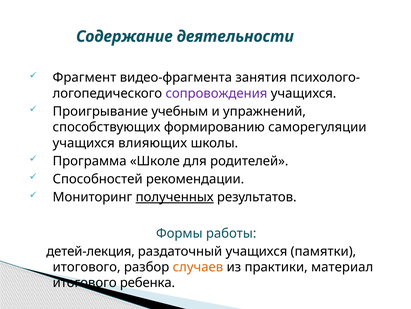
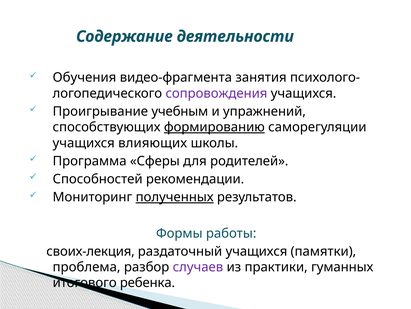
Фрагмент: Фрагмент -> Обучения (84, 77)
формированию underline: none -> present (214, 127)
Школе: Школе -> Сферы (155, 161)
детей-лекция: детей-лекция -> своих-лекция (91, 251)
итогового: итогового -> проблема (87, 267)
случаев colour: orange -> purple (198, 267)
материал: материал -> гуманных (342, 267)
